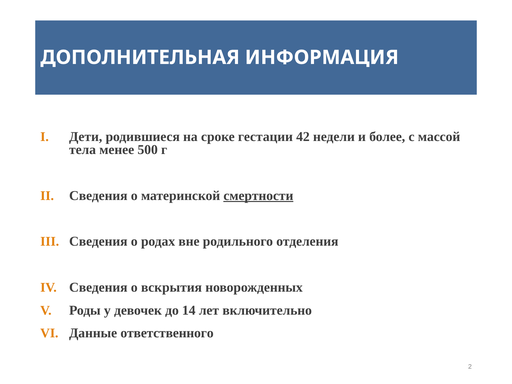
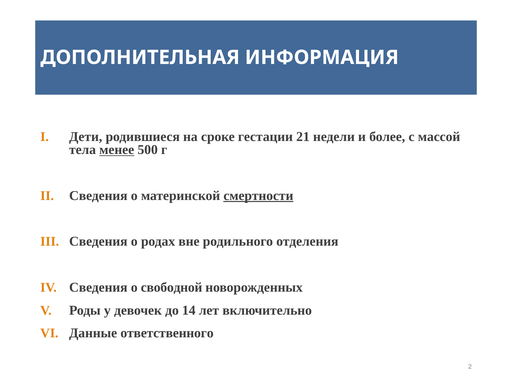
42: 42 -> 21 (303, 137)
менее underline: none -> present (117, 150)
вскрытия: вскрытия -> свободной (172, 287)
